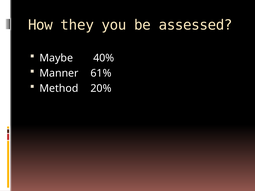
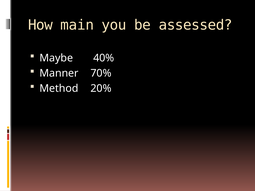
they: they -> main (77, 25)
61%: 61% -> 70% (101, 73)
